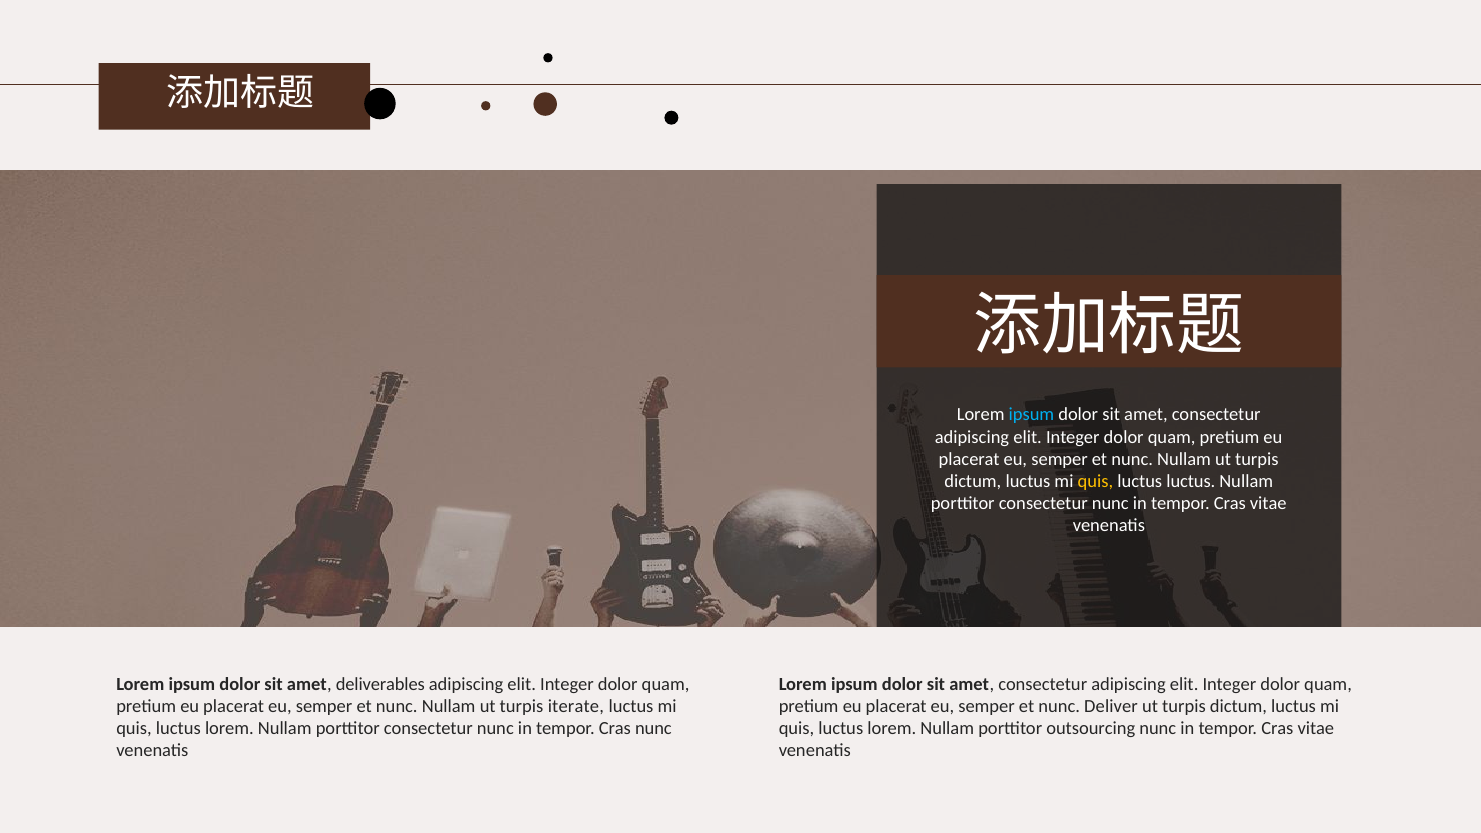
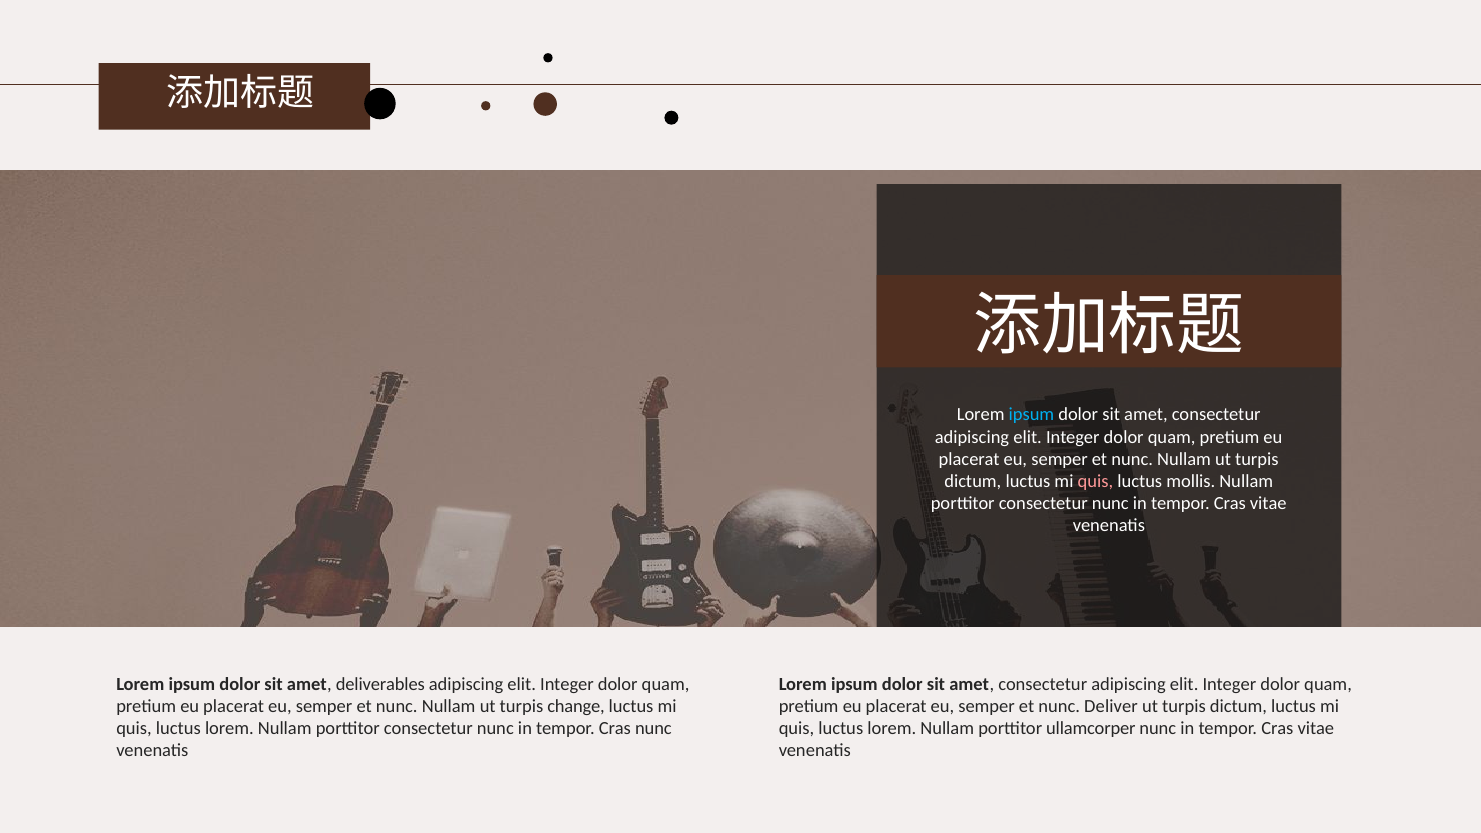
quis colour: yellow -> pink (1095, 481)
luctus luctus: luctus -> mollis (1191, 481)
iterate: iterate -> change (576, 706)
outsourcing: outsourcing -> ullamcorper (1091, 728)
